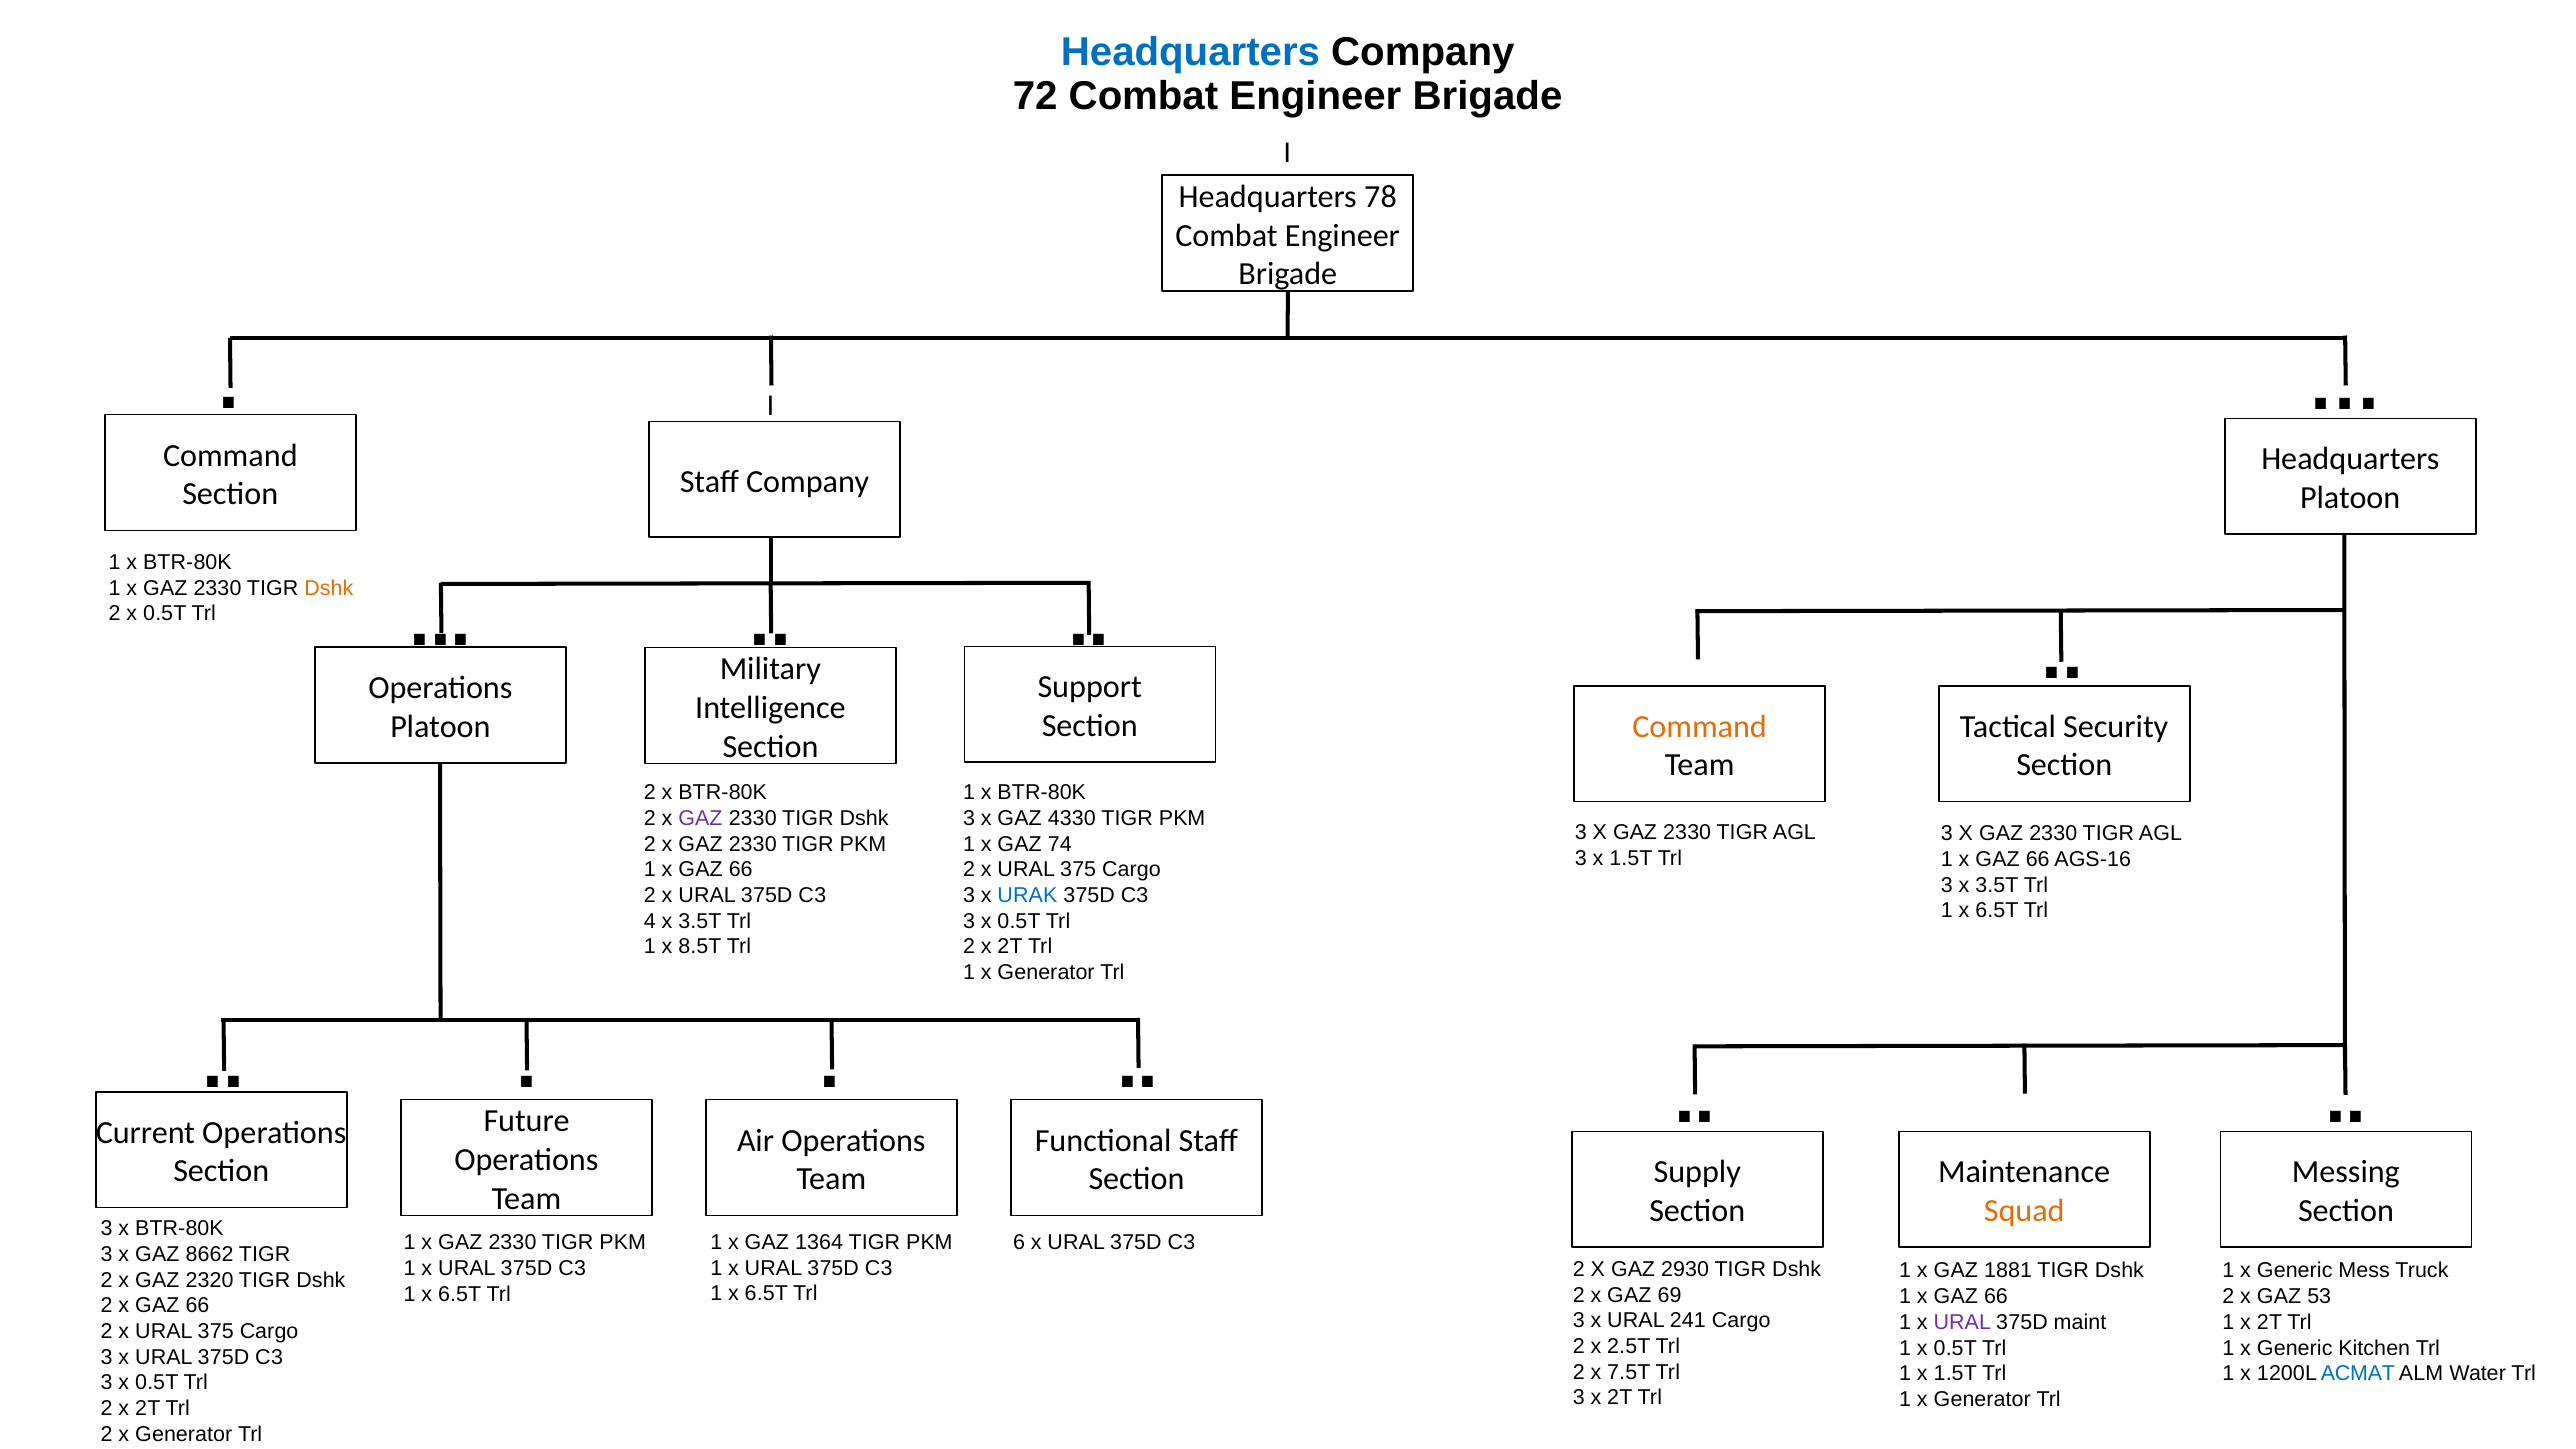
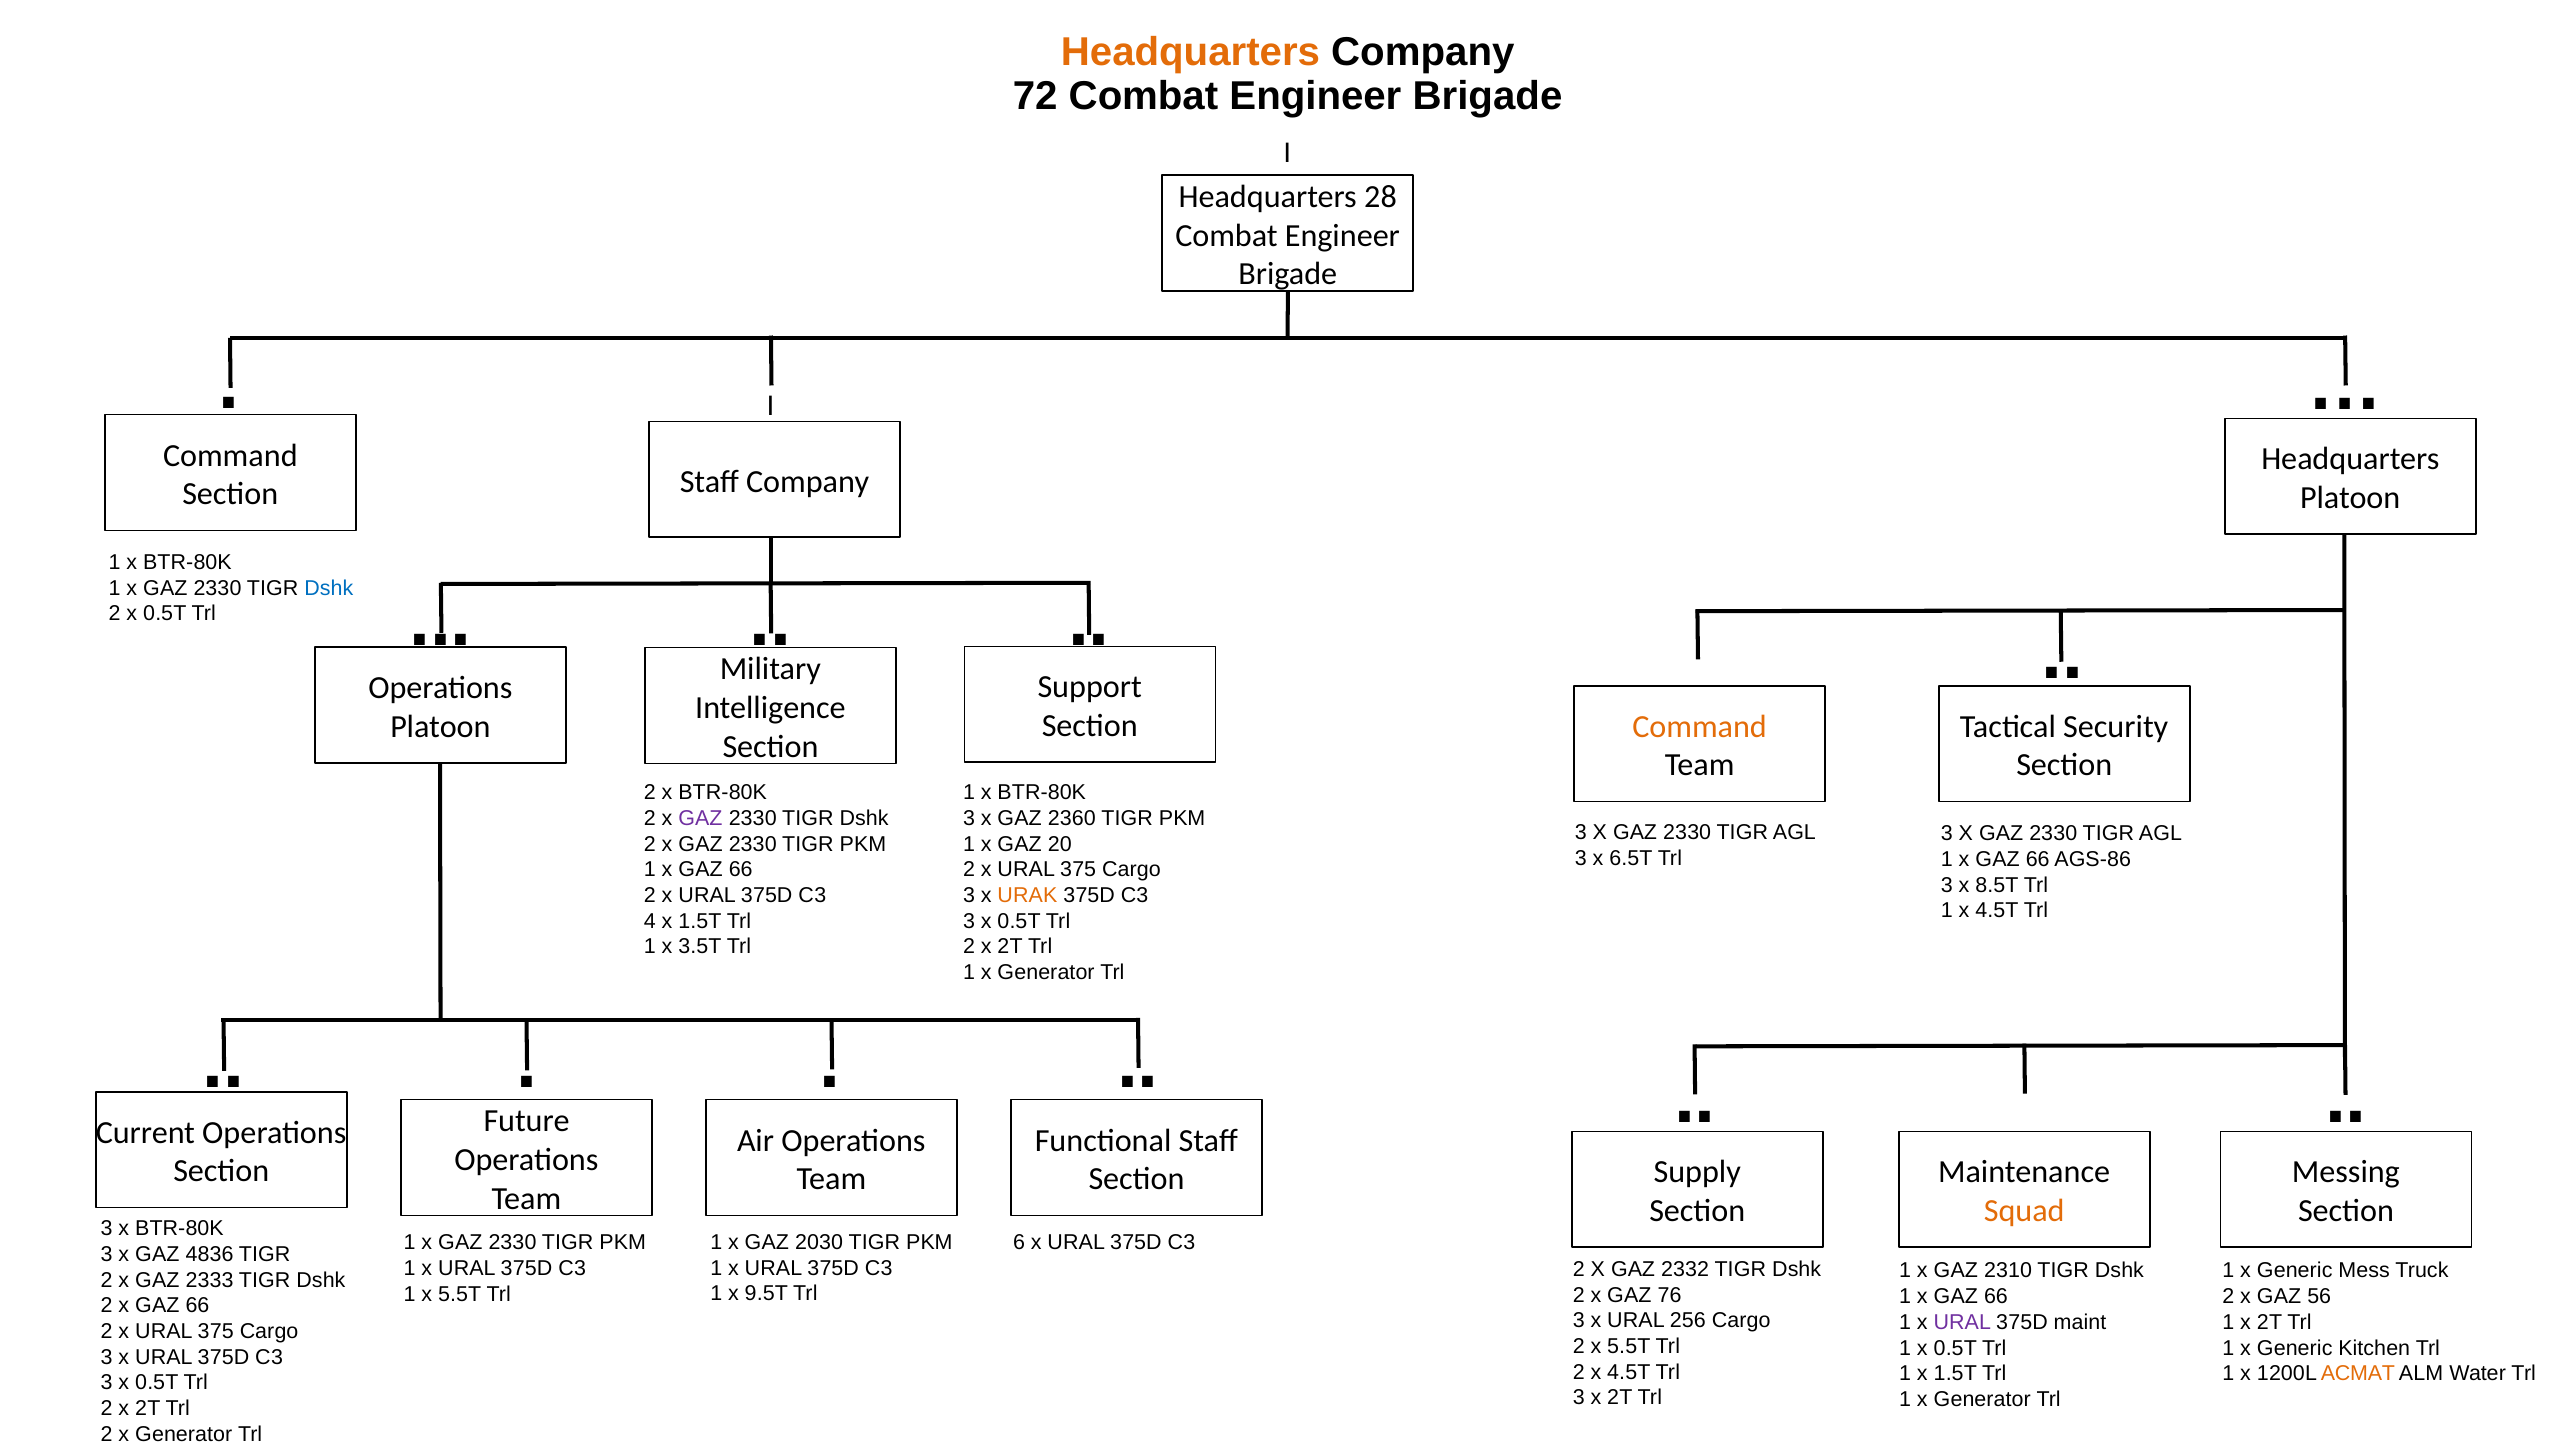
Headquarters colour: blue -> orange (1190, 52)
78: 78 -> 28 (1381, 197)
Dshk colour: orange -> blue (329, 588)
4330: 4330 -> 2360 (1072, 818)
74: 74 -> 20 (1060, 844)
3 x 1.5T: 1.5T -> 6.5T (1631, 858)
AGS-16: AGS-16 -> AGS-86 (2093, 859)
3 x 3.5T: 3.5T -> 8.5T (1997, 885)
URAK colour: blue -> orange (1027, 895)
6.5T: 6.5T -> 4.5T (1997, 911)
4 x 3.5T: 3.5T -> 1.5T (700, 921)
8.5T: 8.5T -> 3.5T (700, 947)
1364: 1364 -> 2030 (819, 1242)
8662: 8662 -> 4836 (210, 1254)
2930: 2930 -> 2332 (1685, 1269)
1881: 1881 -> 2310 (2008, 1271)
2320: 2320 -> 2333 (210, 1280)
6.5T: 6.5T -> 9.5T (766, 1294)
6.5T: 6.5T -> 5.5T (460, 1294)
69: 69 -> 76 (1670, 1295)
53: 53 -> 56 (2319, 1297)
241: 241 -> 256 (1688, 1321)
2 x 2.5T: 2.5T -> 5.5T (1629, 1346)
2 x 7.5T: 7.5T -> 4.5T (1629, 1372)
ACMAT colour: blue -> orange (2358, 1374)
